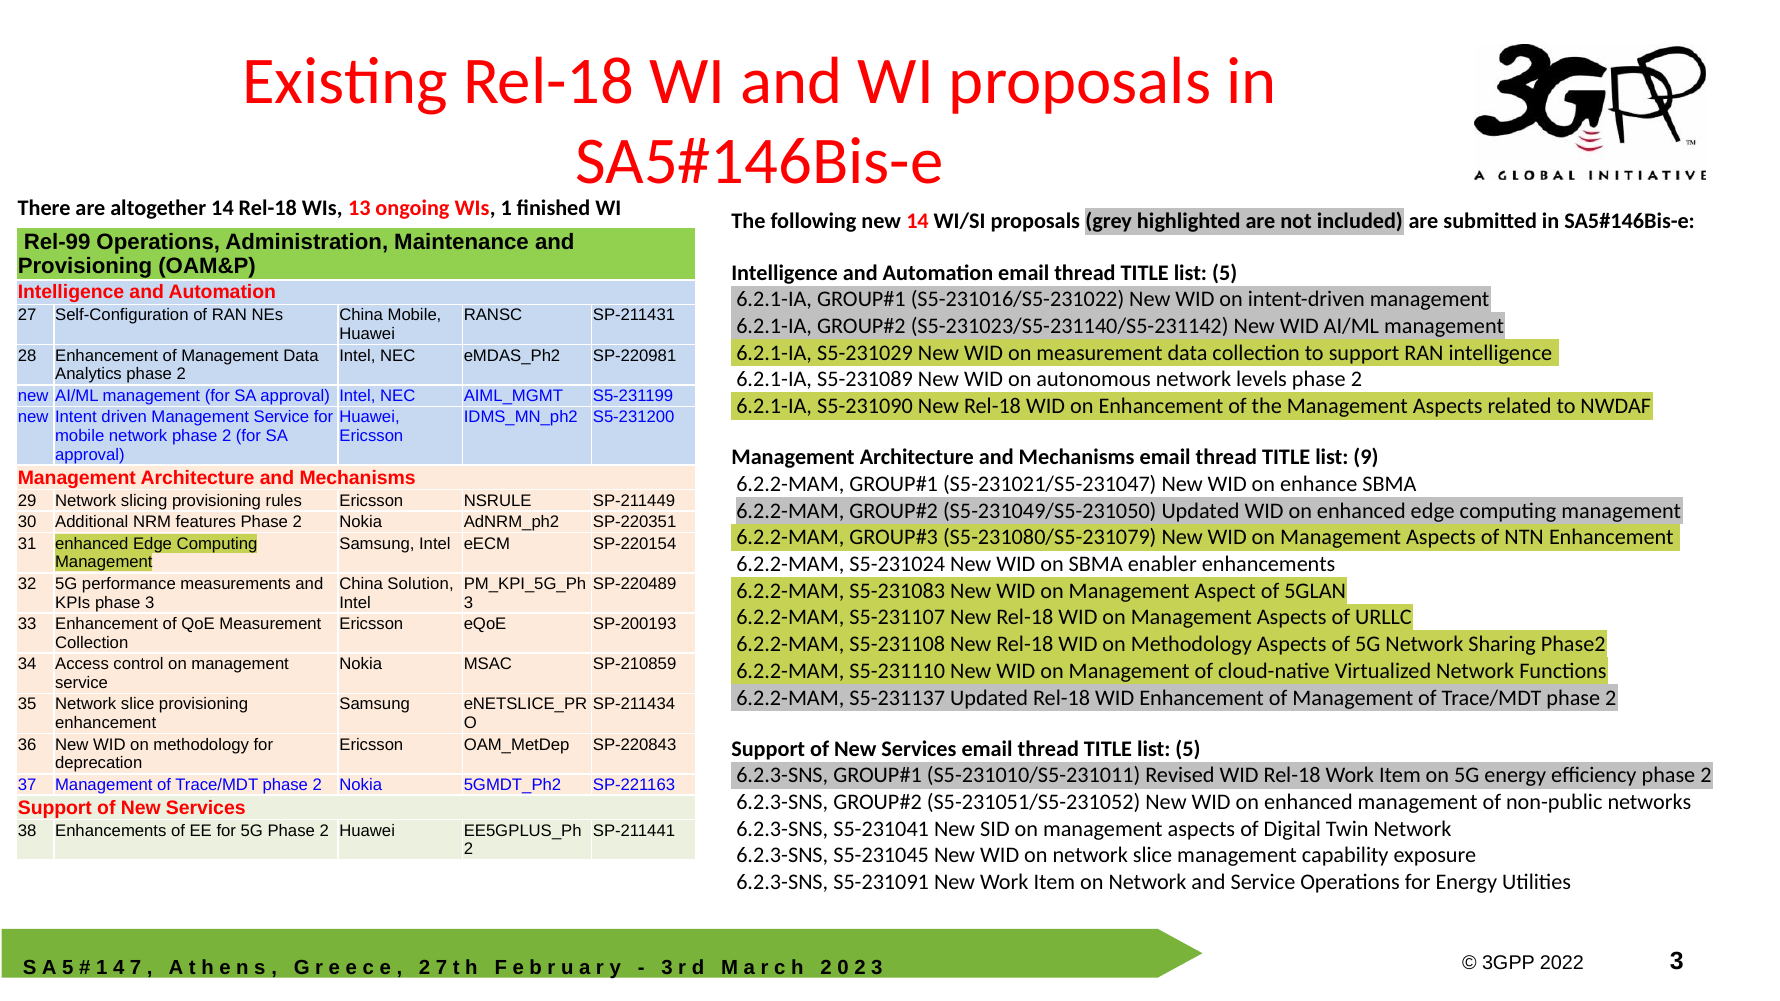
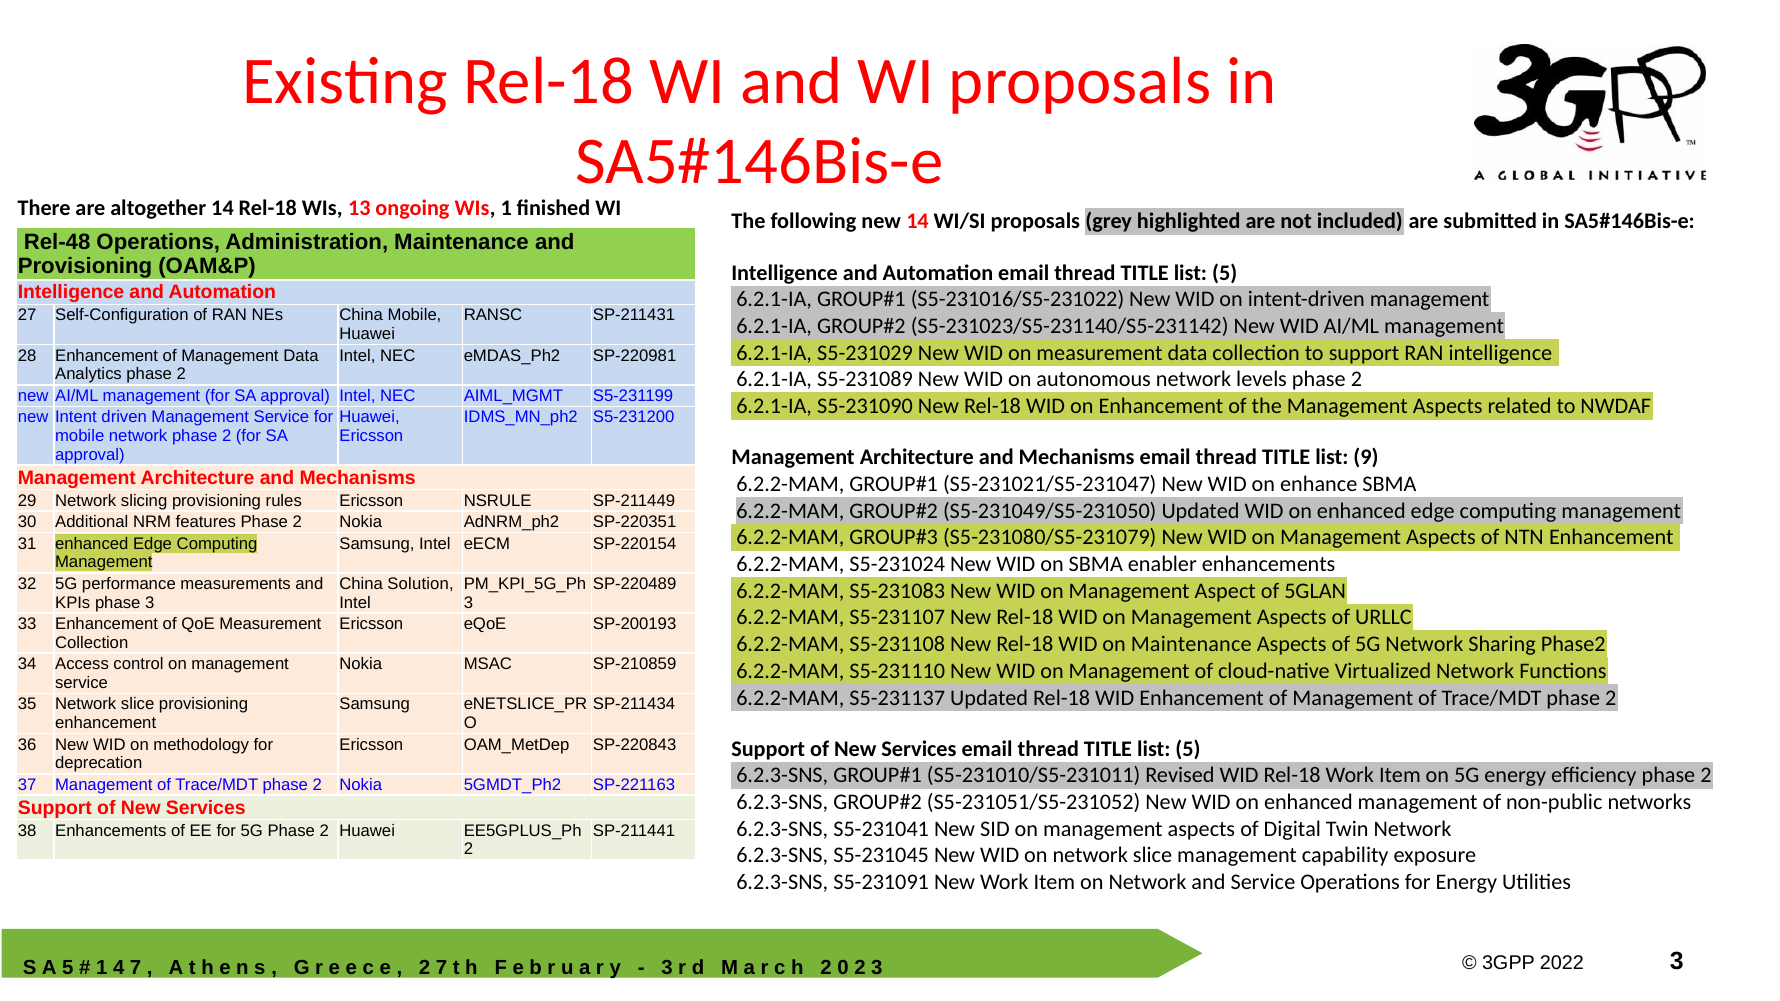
Rel-99: Rel-99 -> Rel-48 (57, 242)
Rel-18 WID on Methodology: Methodology -> Maintenance (1191, 644)
